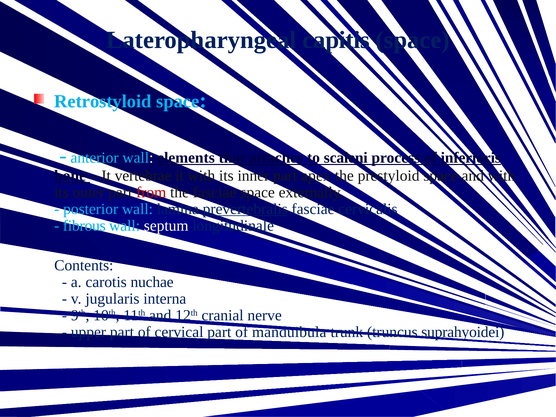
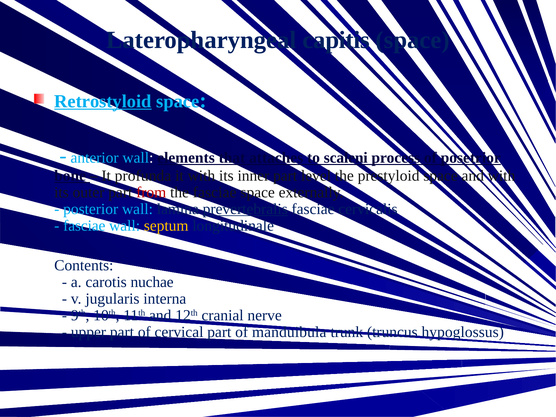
Retrostyloid underline: none -> present (103, 101)
inferioris: inferioris -> posetrior (471, 158)
vertebrae: vertebrae -> profunda (143, 176)
apex: apex -> level (316, 176)
fibrous: fibrous -> fasciae (84, 226)
septum colour: white -> yellow (166, 226)
suprahyoidei: suprahyoidei -> hypoglossus (463, 332)
